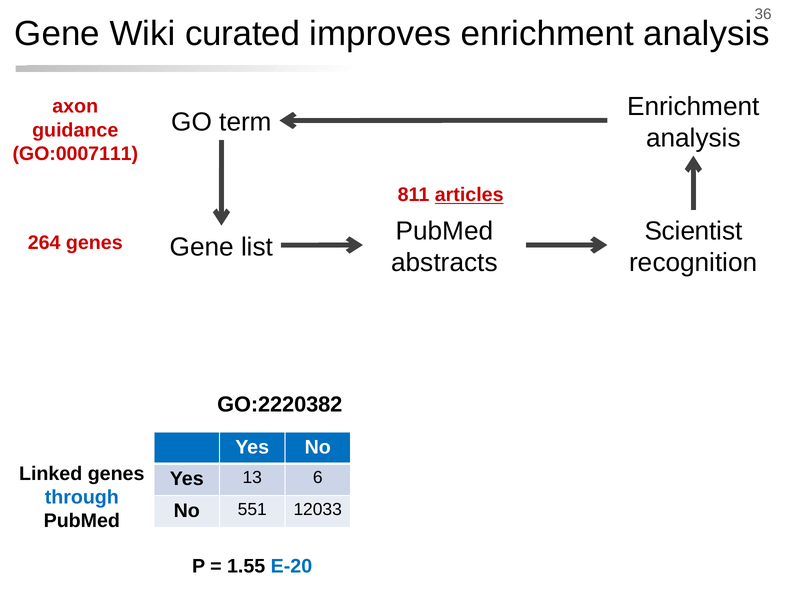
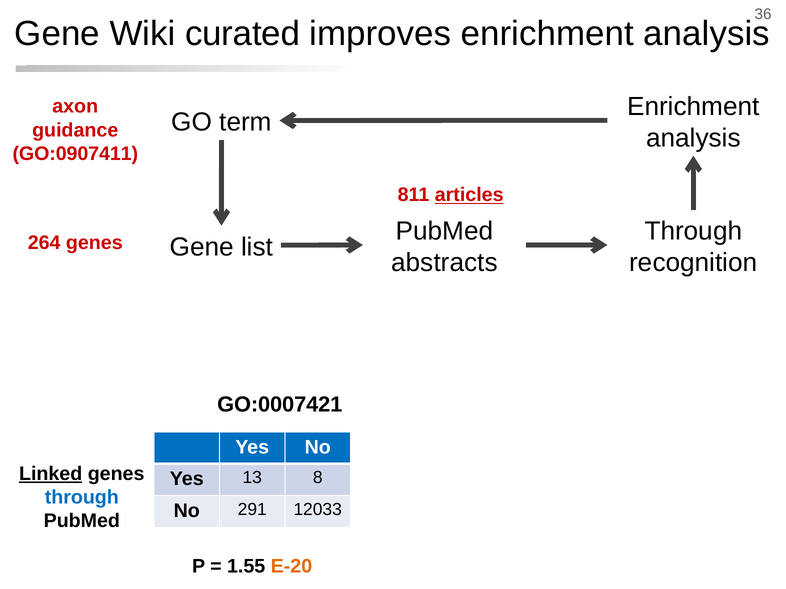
GO:0007111: GO:0007111 -> GO:0907411 (75, 154)
Scientist: Scientist -> Through (693, 231)
GO:2220382: GO:2220382 -> GO:0007421 (280, 405)
Linked underline: none -> present (51, 474)
6: 6 -> 8 (318, 478)
551: 551 -> 291 (252, 510)
E-20 colour: blue -> orange (291, 567)
